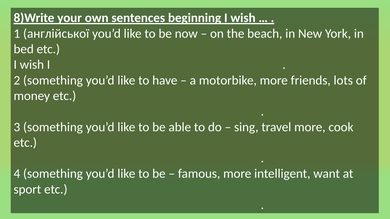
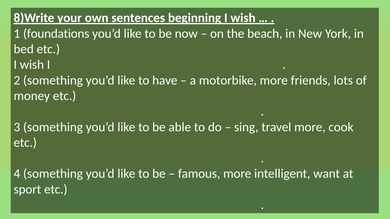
англійської: англійської -> foundations (56, 34)
